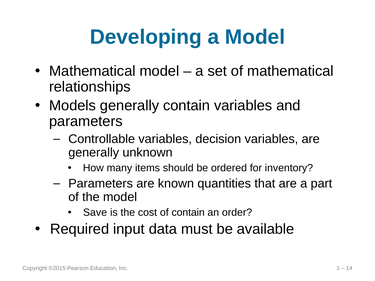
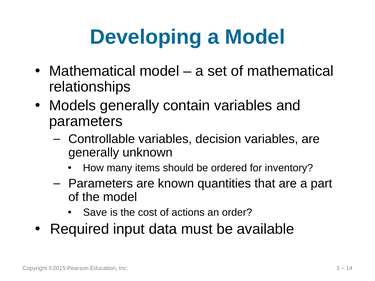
of contain: contain -> actions (188, 213)
